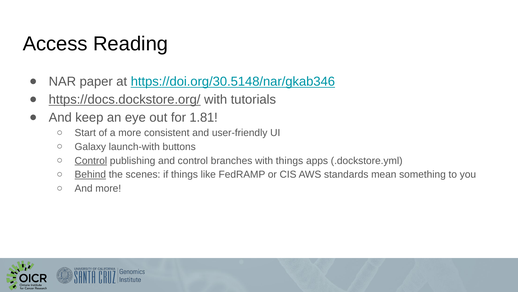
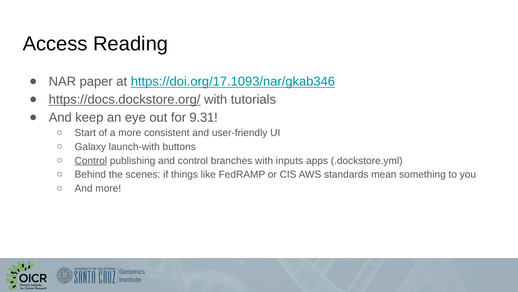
https://doi.org/30.5148/nar/gkab346: https://doi.org/30.5148/nar/gkab346 -> https://doi.org/17.1093/nar/gkab346 (233, 81)
1.81: 1.81 -> 9.31 (204, 117)
with things: things -> inputs (290, 160)
Behind underline: present -> none (90, 174)
